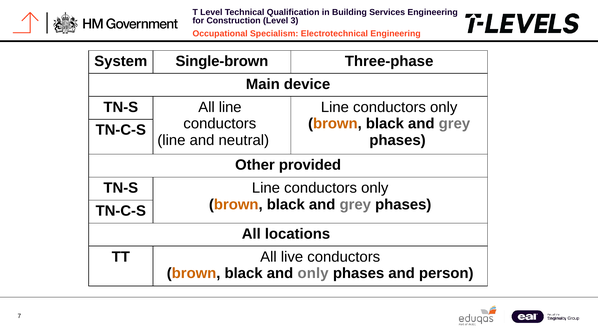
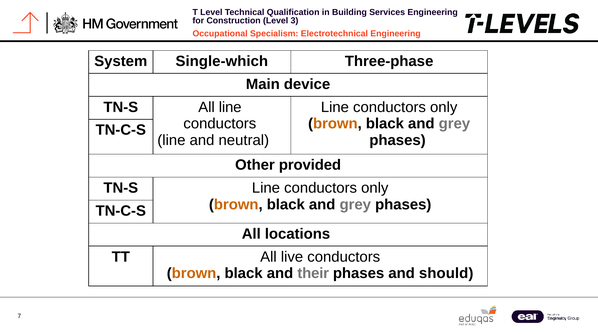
Single-brown: Single-brown -> Single-which (222, 61)
and only: only -> their (313, 274)
person: person -> should (446, 274)
